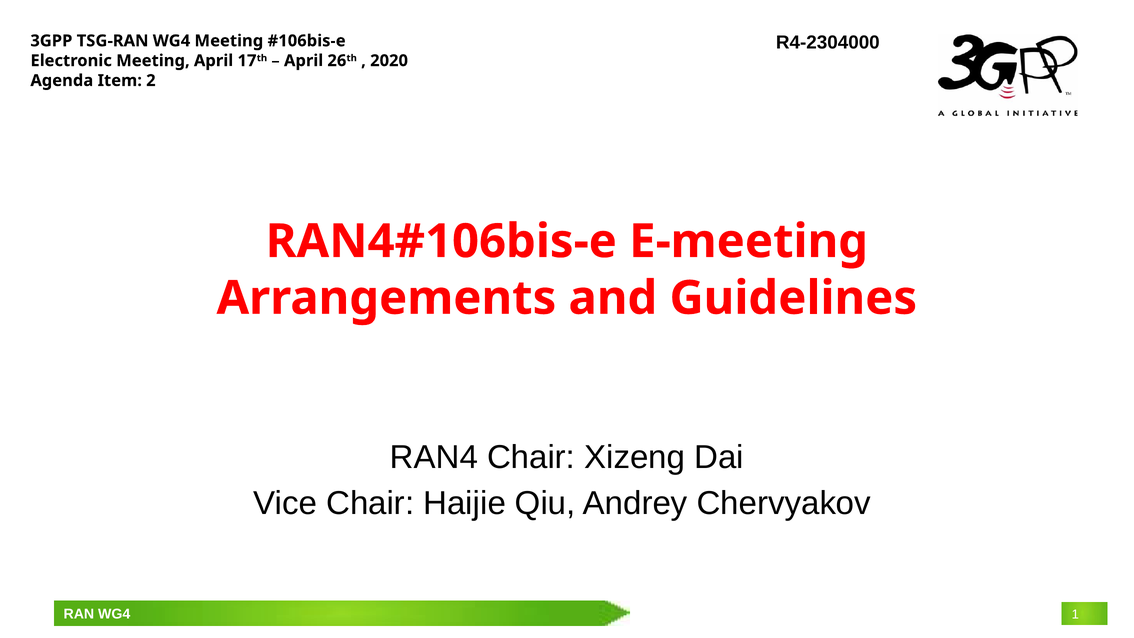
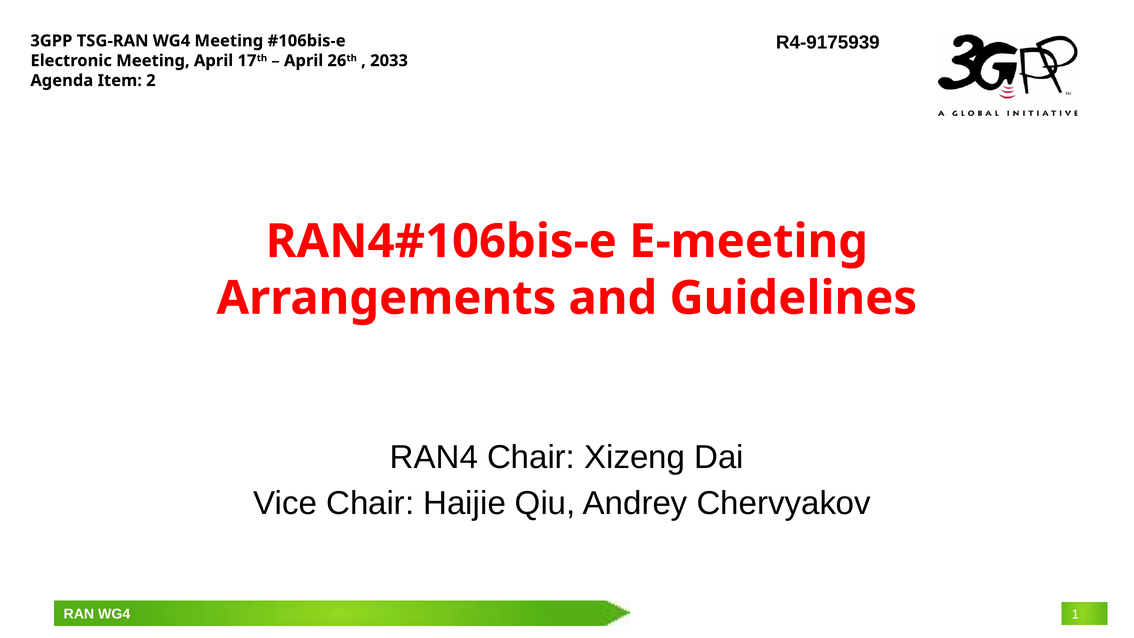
R4-2304000: R4-2304000 -> R4-9175939 (828, 42)
2020: 2020 -> 2033 (389, 61)
